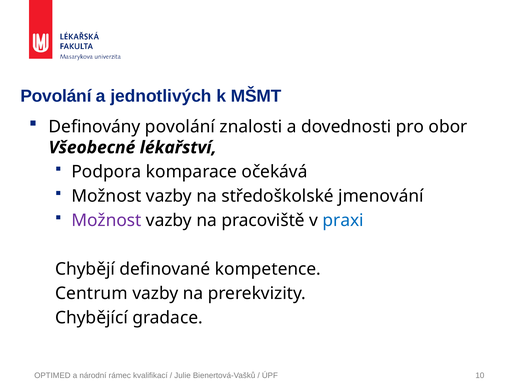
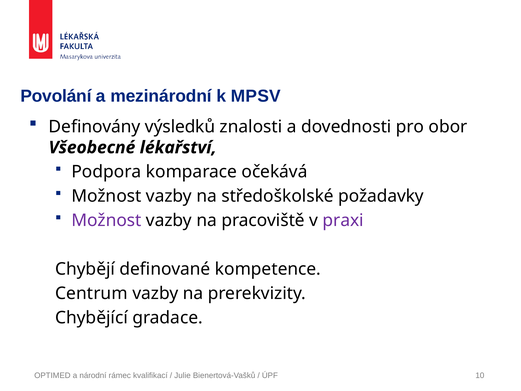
jednotlivých: jednotlivých -> mezinárodní (161, 96)
MŠMT: MŠMT -> MPSV (256, 96)
Definovány povolání: povolání -> výsledků (180, 127)
jmenování: jmenování -> požadavky (381, 196)
praxi colour: blue -> purple (343, 220)
